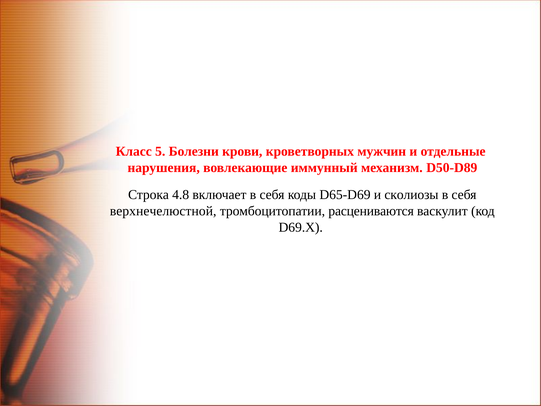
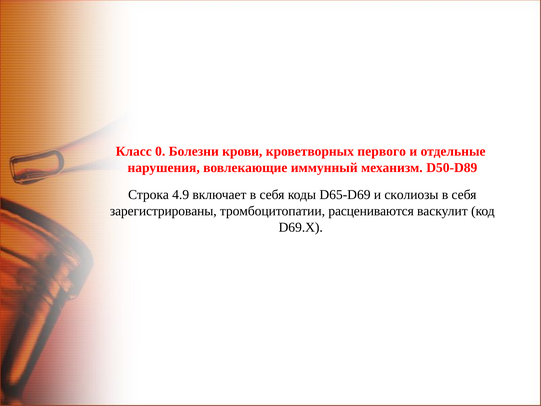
5: 5 -> 0 (160, 151)
мужчин: мужчин -> первого (382, 151)
4.8: 4.8 -> 4.9 (181, 195)
верхнечелюстной: верхнечелюстной -> зарегистрированы (163, 211)
